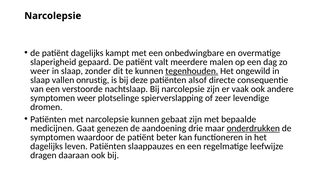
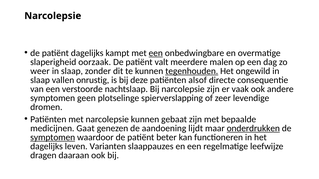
een underline: none -> present (156, 53)
gepaard: gepaard -> oorzaak (95, 62)
symptomen weer: weer -> geen (86, 98)
drie: drie -> lijdt (196, 129)
symptomen underline: none -> present (53, 138)
leven Patiënten: Patiënten -> Varianten (108, 147)
